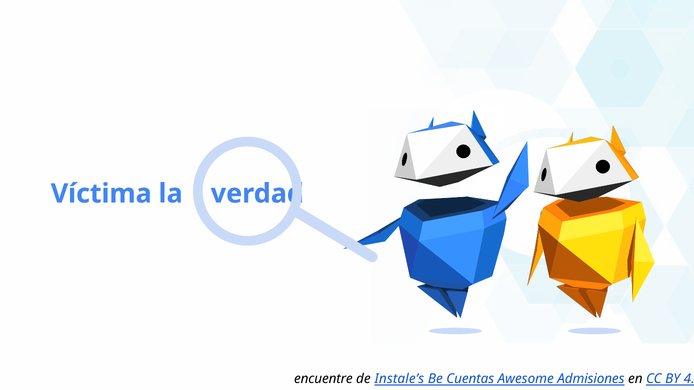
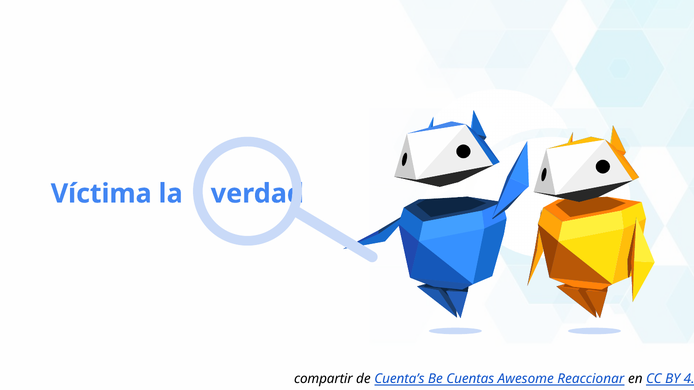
encuentre: encuentre -> compartir (323, 379)
Instale’s: Instale’s -> Cuenta’s (399, 379)
Admisiones: Admisiones -> Reaccionar (591, 379)
